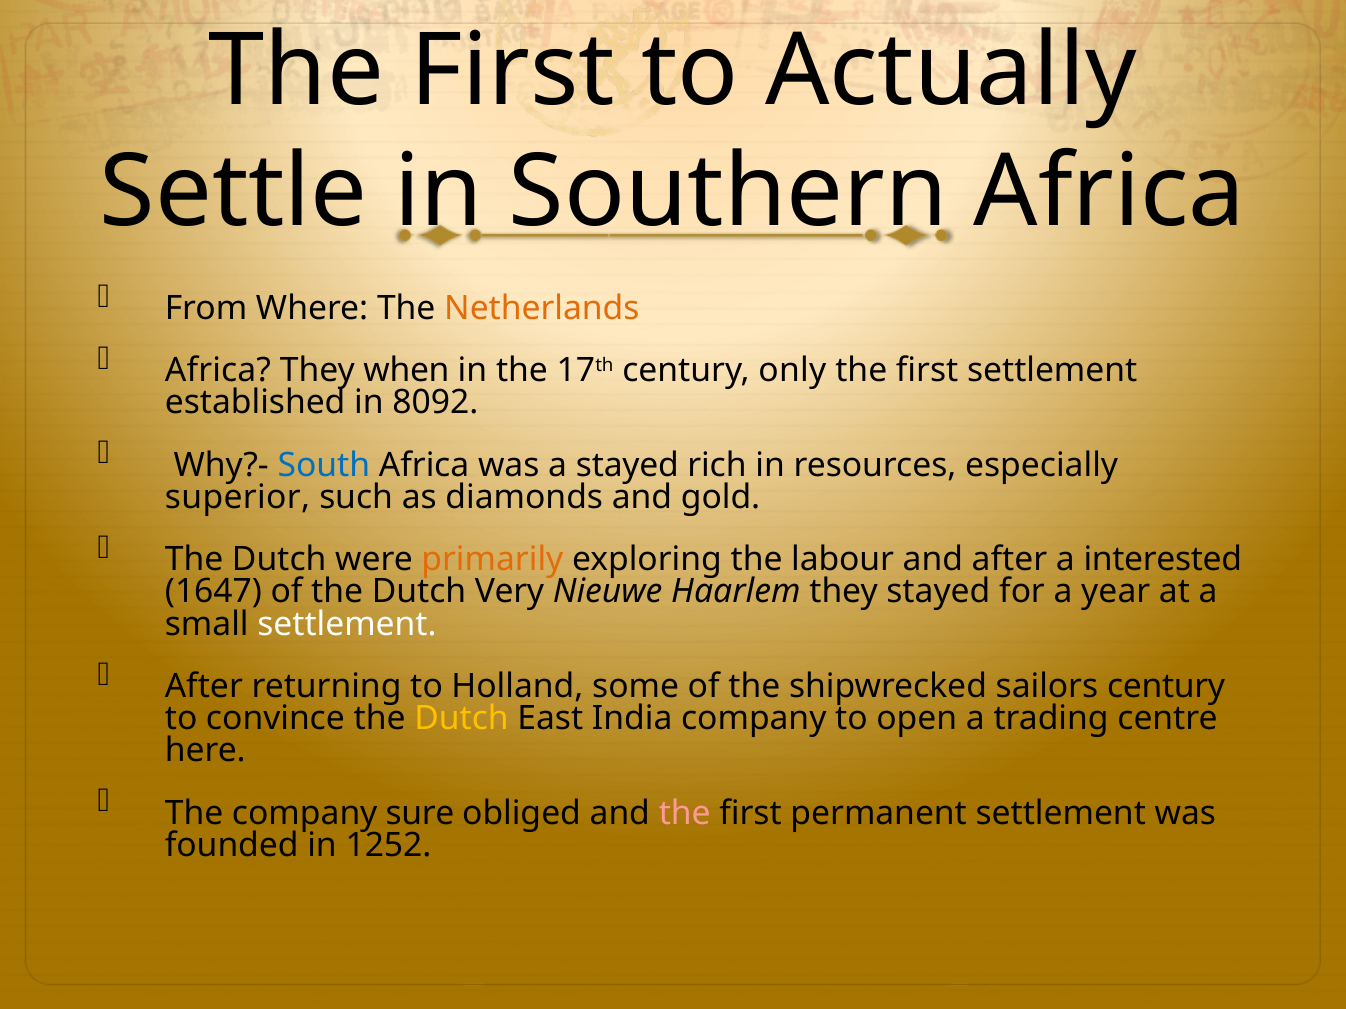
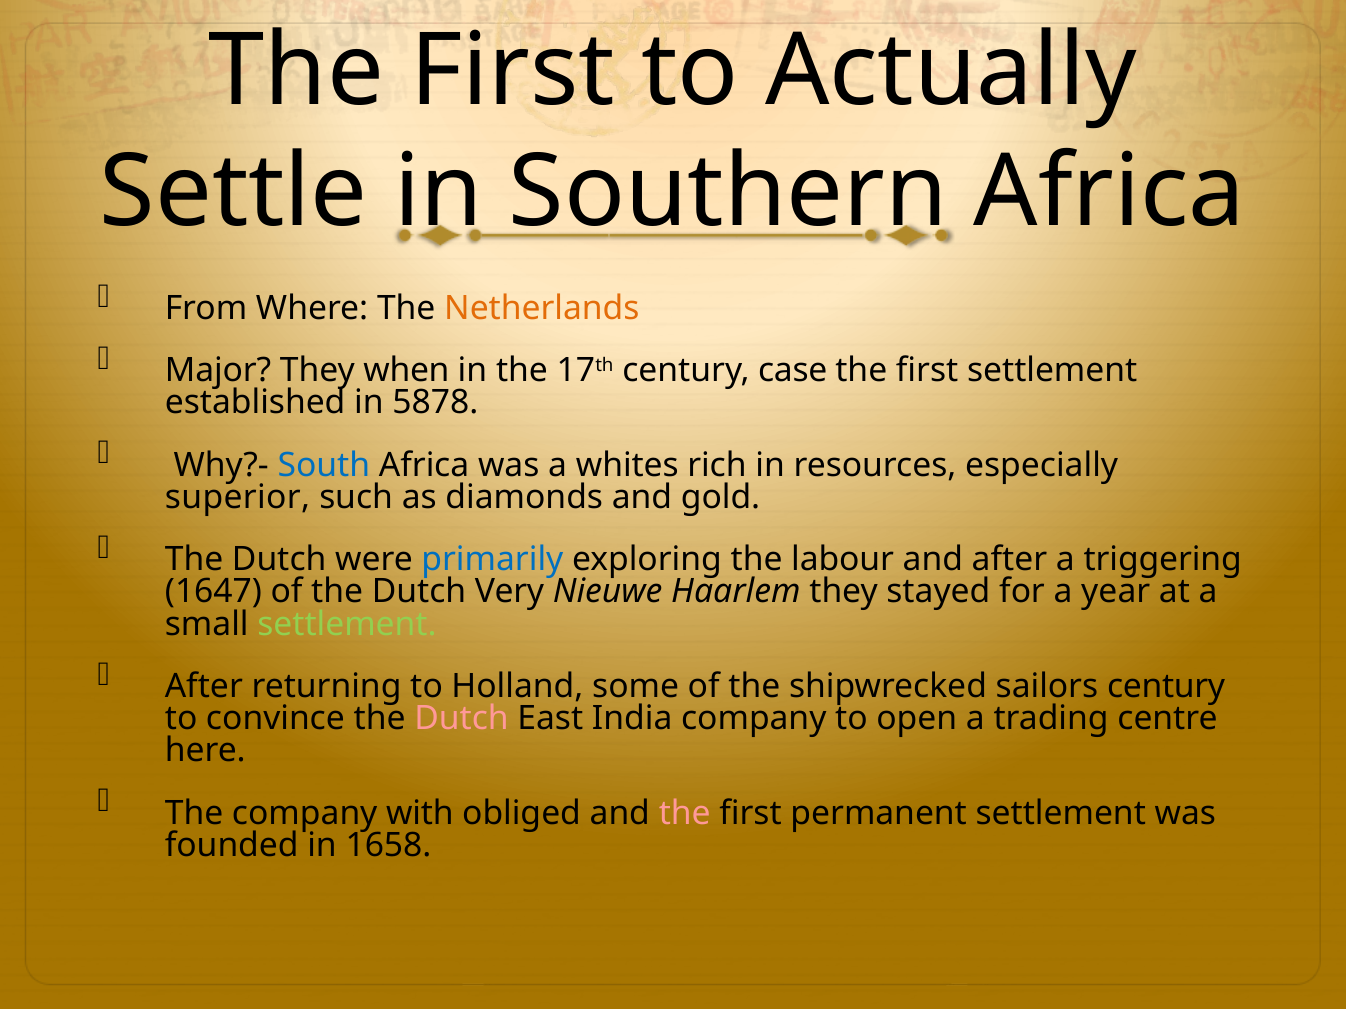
Africa: Africa -> Major (218, 371)
only: only -> case (793, 371)
8092: 8092 -> 5878 (435, 403)
a stayed: stayed -> whites (627, 465)
primarily colour: orange -> blue (492, 560)
interested: interested -> triggering (1163, 560)
settlement colour: white -> light green (347, 624)
Dutch colour: yellow -> pink (462, 719)
sure: sure -> with (420, 813)
1252: 1252 -> 1658 (388, 846)
